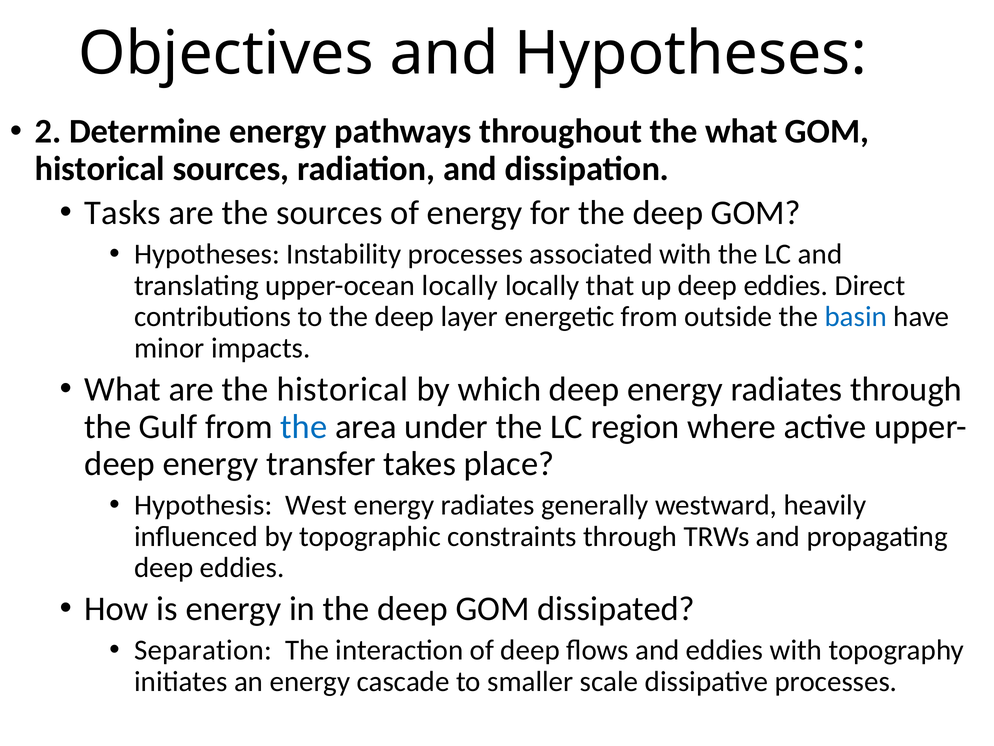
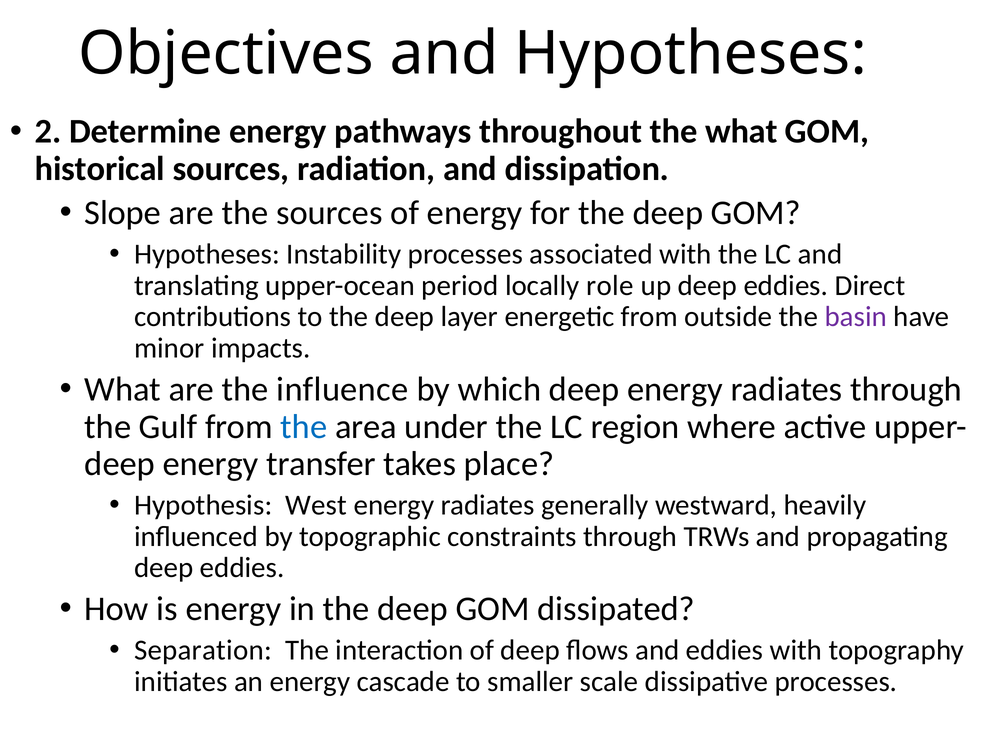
Tasks: Tasks -> Slope (123, 213)
upper-ocean locally: locally -> period (460, 285)
that: that -> role (610, 285)
basin colour: blue -> purple (856, 317)
the historical: historical -> influence (342, 389)
